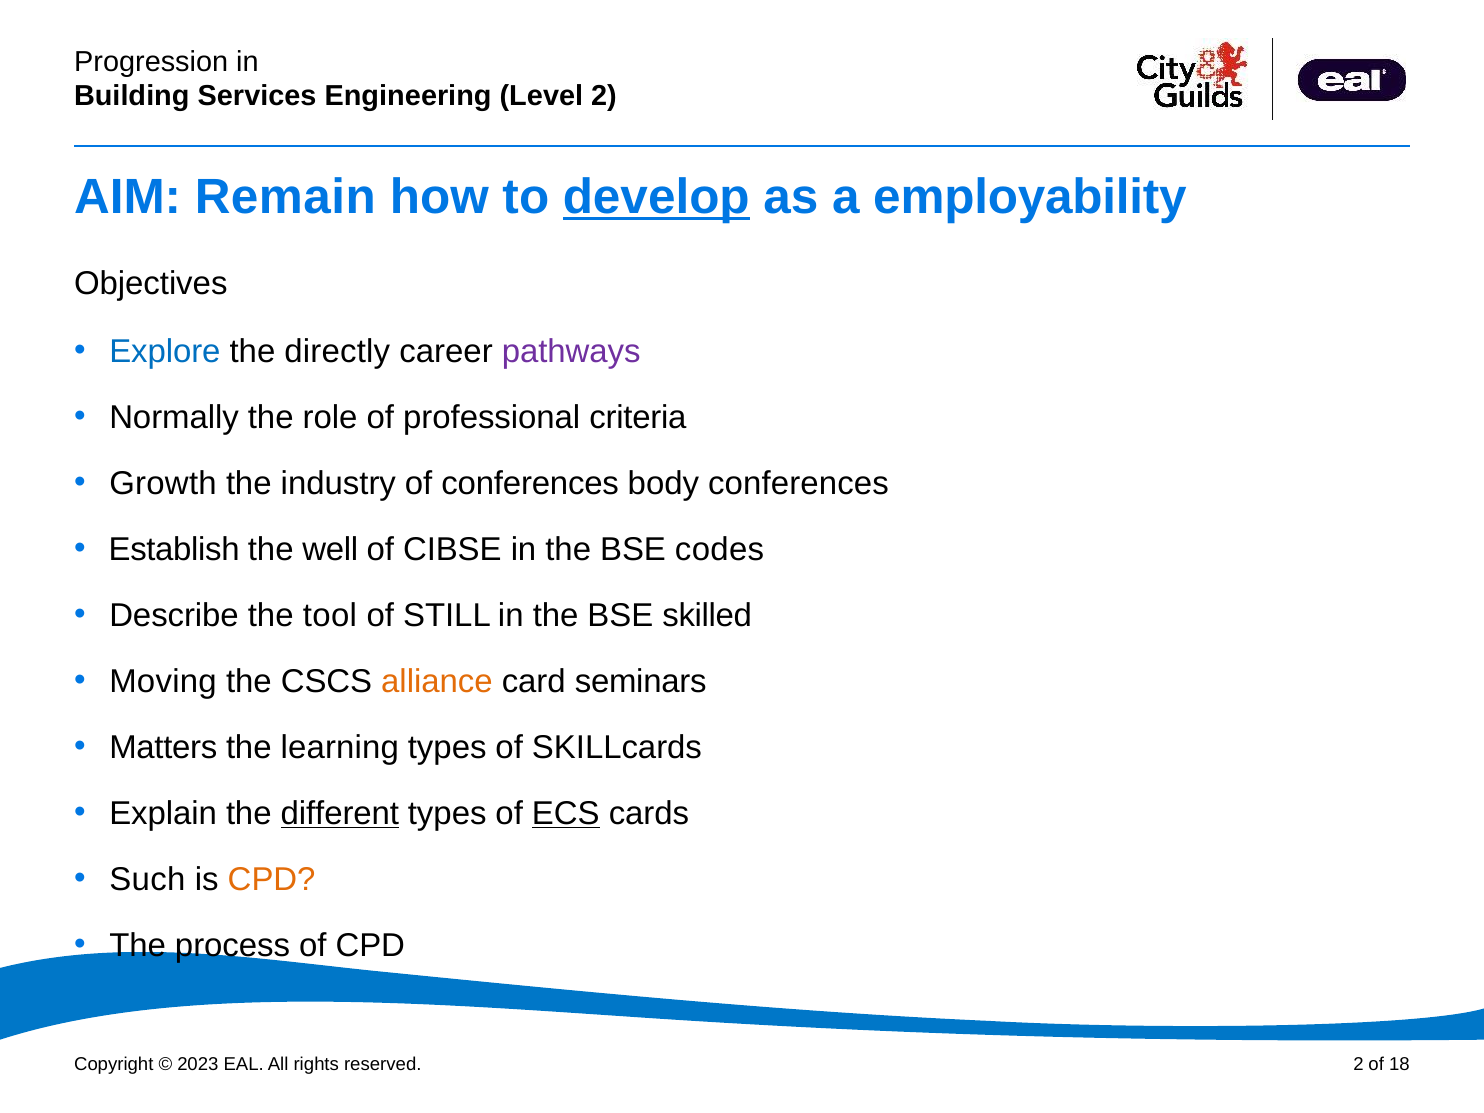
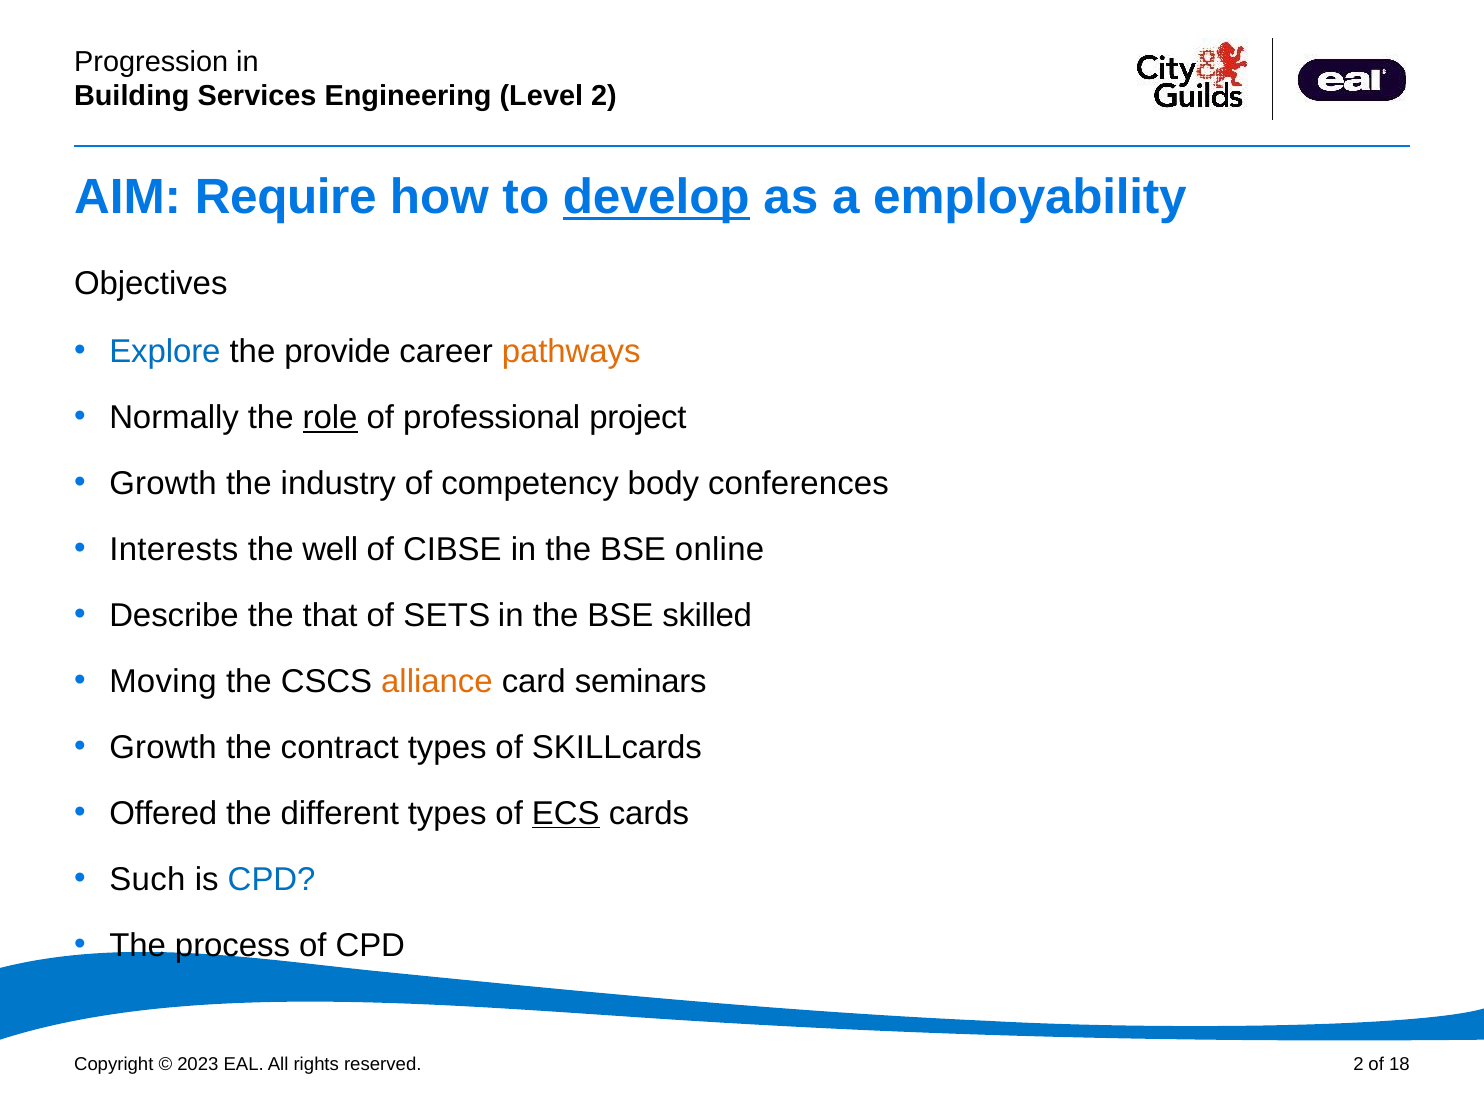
Remain: Remain -> Require (286, 197)
directly: directly -> provide (337, 352)
pathways colour: purple -> orange (571, 352)
role underline: none -> present (330, 418)
criteria: criteria -> project (638, 418)
of conferences: conferences -> competency (530, 484)
Establish: Establish -> Interests (174, 549)
codes: codes -> online (720, 549)
tool: tool -> that (330, 615)
STILL: STILL -> SETS (447, 615)
Matters: Matters -> Growth (163, 747)
learning: learning -> contract (340, 747)
Explain: Explain -> Offered (163, 813)
different underline: present -> none (340, 813)
CPD colour: orange -> blue (272, 879)
